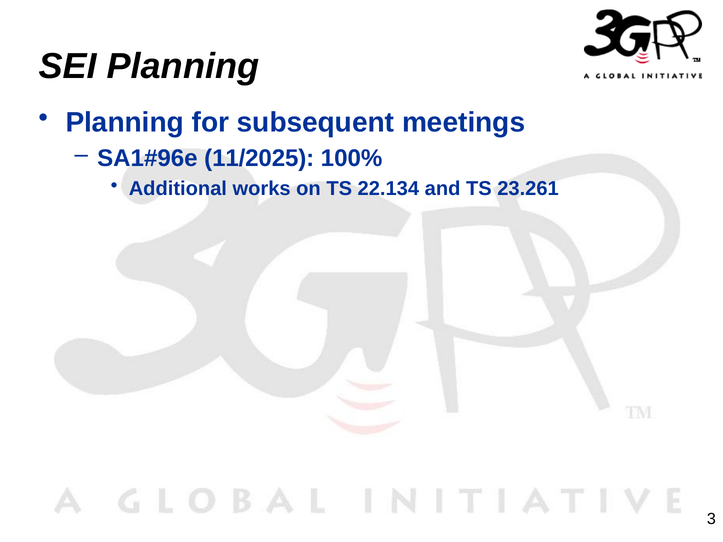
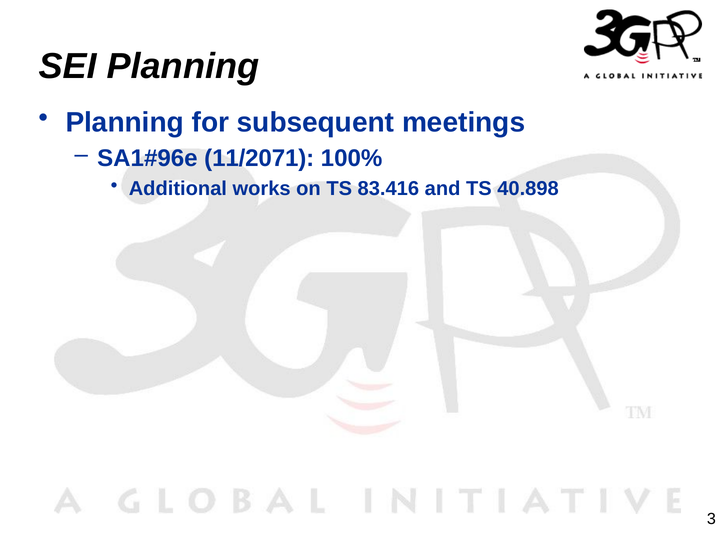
11/2025: 11/2025 -> 11/2071 (259, 159)
22.134: 22.134 -> 83.416 (388, 189)
23.261: 23.261 -> 40.898 (528, 189)
